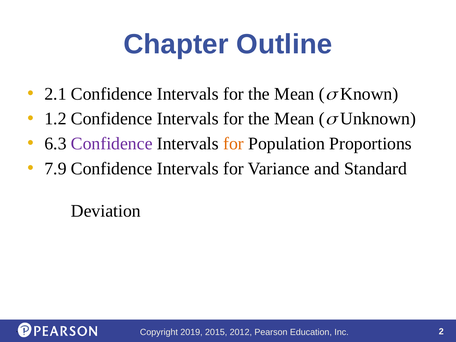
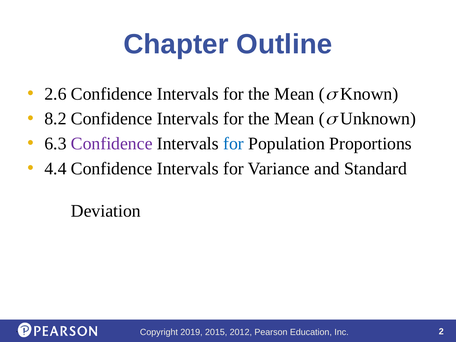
2.1: 2.1 -> 2.6 (56, 94)
1.2: 1.2 -> 8.2 (56, 119)
for colour: orange -> blue (234, 144)
7.9: 7.9 -> 4.4 (56, 169)
